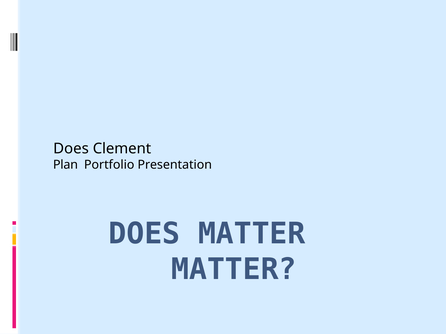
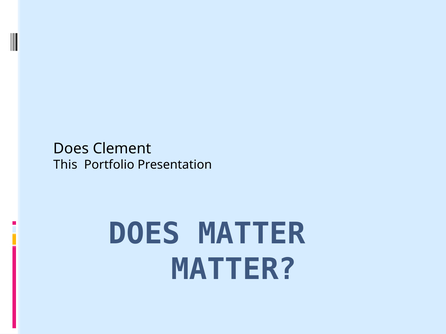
Plan: Plan -> This (65, 165)
